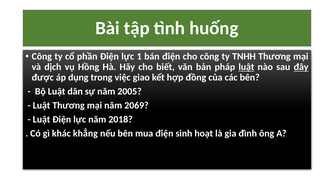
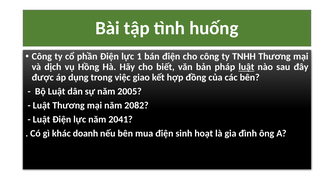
đây underline: present -> none (301, 67)
2069: 2069 -> 2082 (136, 105)
2018: 2018 -> 2041 (121, 119)
khẳng: khẳng -> doanh (85, 133)
